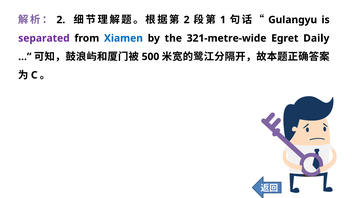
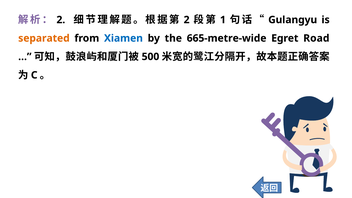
separated colour: purple -> orange (44, 38)
321-metre-wide: 321-metre-wide -> 665-metre-wide (227, 38)
Daily: Daily -> Road (316, 38)
